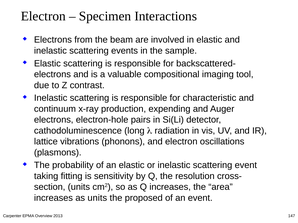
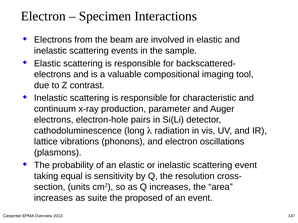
expending: expending -> parameter (169, 109)
fitting: fitting -> equal (72, 176)
as units: units -> suite (97, 198)
